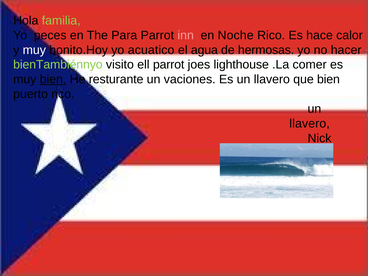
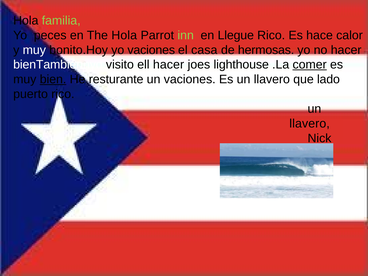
The Para: Para -> Hola (124, 35)
inn colour: pink -> light green (186, 35)
Noche: Noche -> Llegue (236, 35)
yo acuatico: acuatico -> vaciones (151, 50)
agua: agua -> casa (204, 50)
bienTambiénnyo colour: light green -> white (58, 65)
ell parrot: parrot -> hacer (169, 65)
comer underline: none -> present (310, 65)
que bien: bien -> lado (328, 79)
